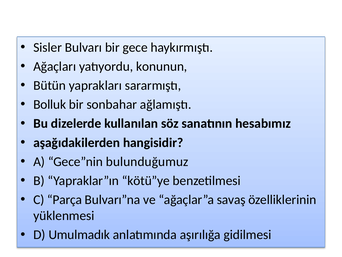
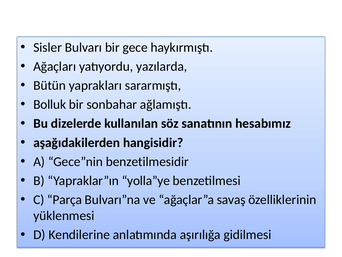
konunun: konunun -> yazılarda (162, 66)
bulunduğumuz: bulunduğumuz -> benzetilmesidir (147, 161)
kötü”ye: kötü”ye -> yolla”ye (146, 180)
Umulmadık: Umulmadık -> Kendilerine (79, 234)
